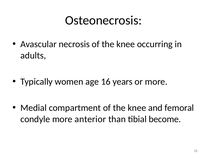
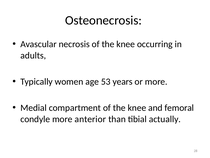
16: 16 -> 53 (106, 81)
become: become -> actually (165, 119)
